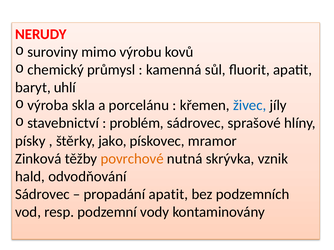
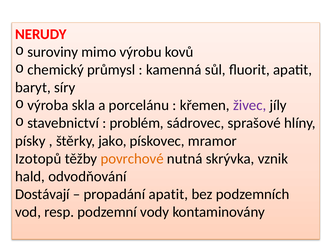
uhlí: uhlí -> síry (65, 88)
živec colour: blue -> purple (250, 106)
Zinková: Zinková -> Izotopů (38, 159)
Sádrovec: Sádrovec -> Dostávají (42, 195)
